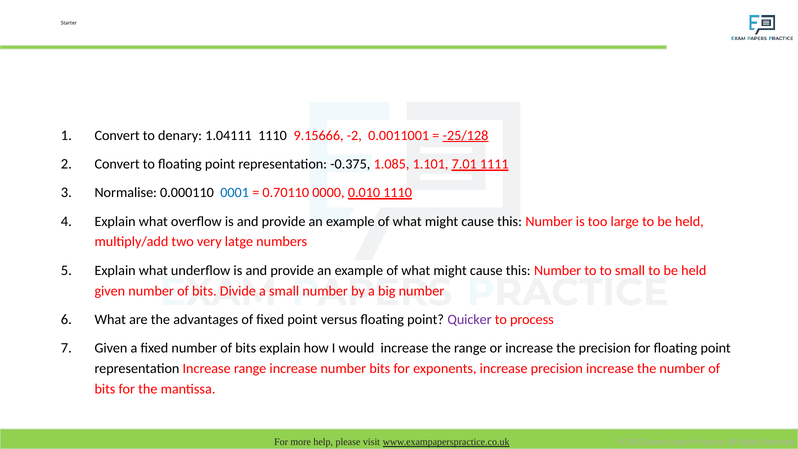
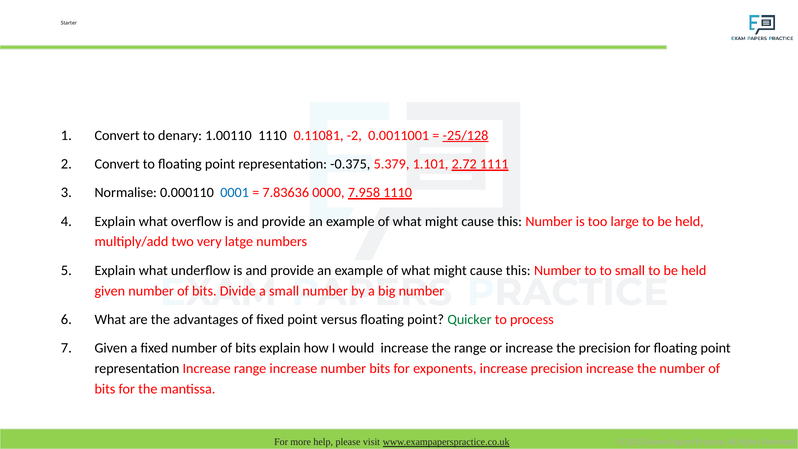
1.04111: 1.04111 -> 1.00110 (228, 135)
9.15666: 9.15666 -> 0.11081 (319, 135)
1.085: 1.085 -> 5.379 (392, 164)
7.01: 7.01 -> 2.72 (464, 164)
0.70110: 0.70110 -> 7.83636 (286, 193)
0.010: 0.010 -> 7.958 (364, 193)
Quicker colour: purple -> green (470, 319)
